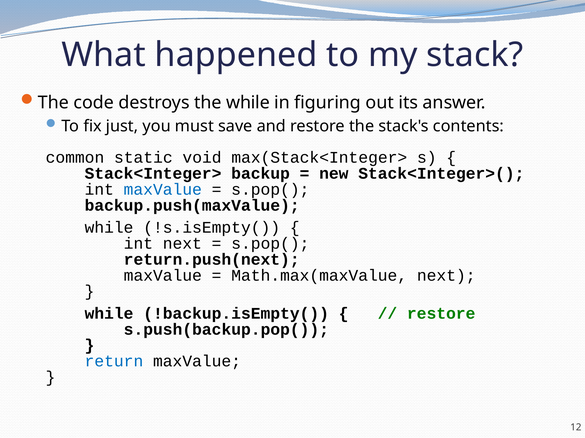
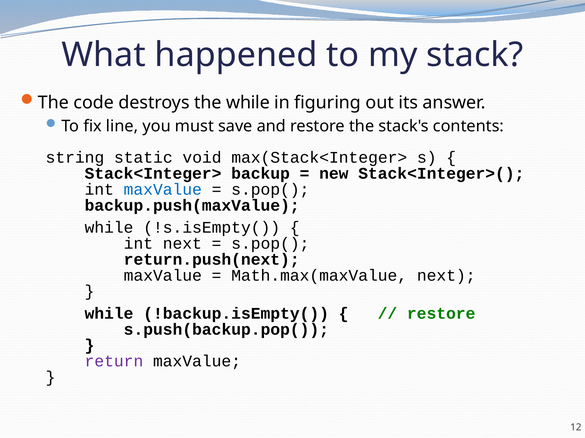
just: just -> line (122, 126)
common: common -> string (75, 158)
return colour: blue -> purple (114, 362)
